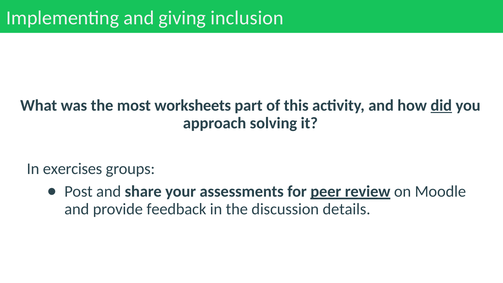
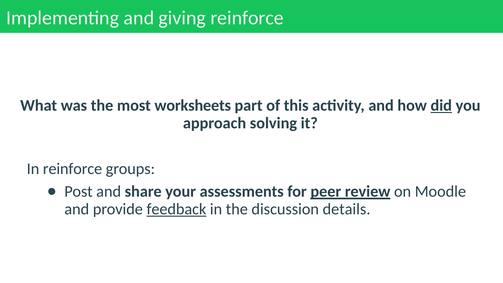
giving inclusion: inclusion -> reinforce (247, 18)
In exercises: exercises -> reinforce (73, 169)
feedback underline: none -> present (176, 209)
